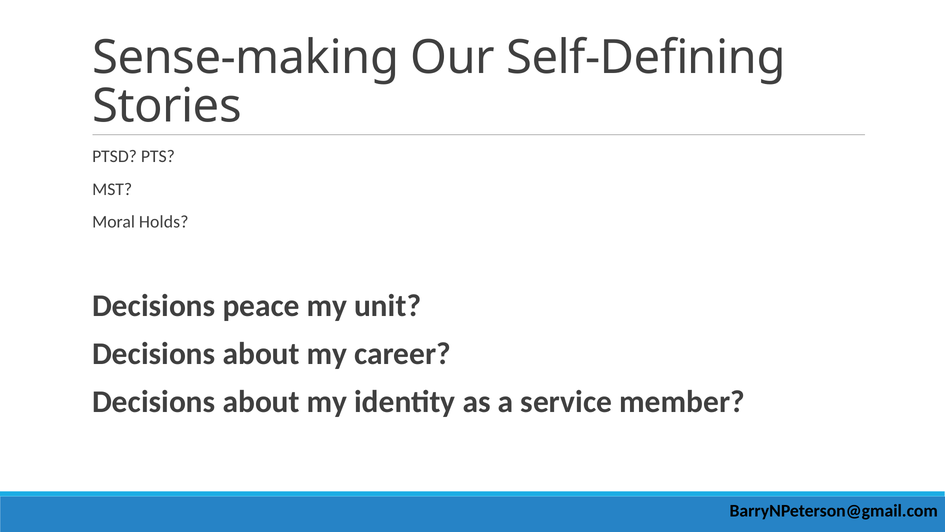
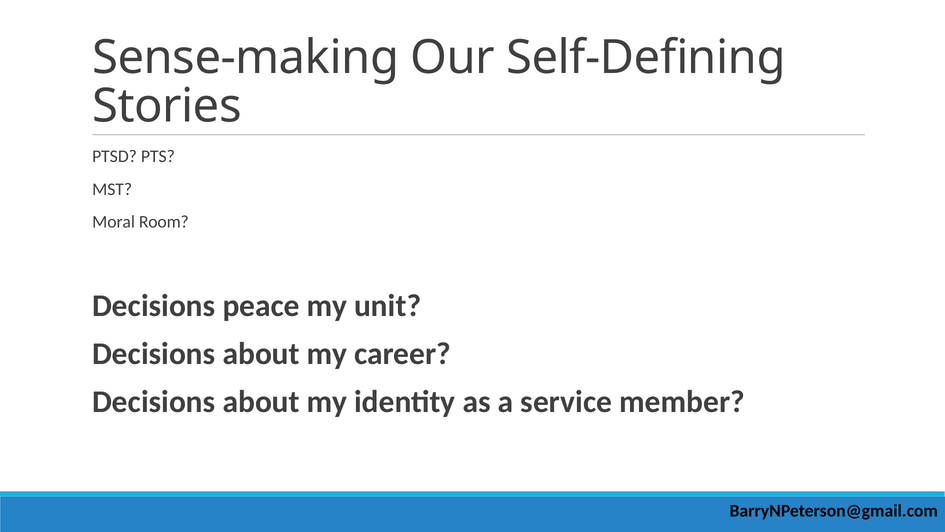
Holds: Holds -> Room (164, 222)
